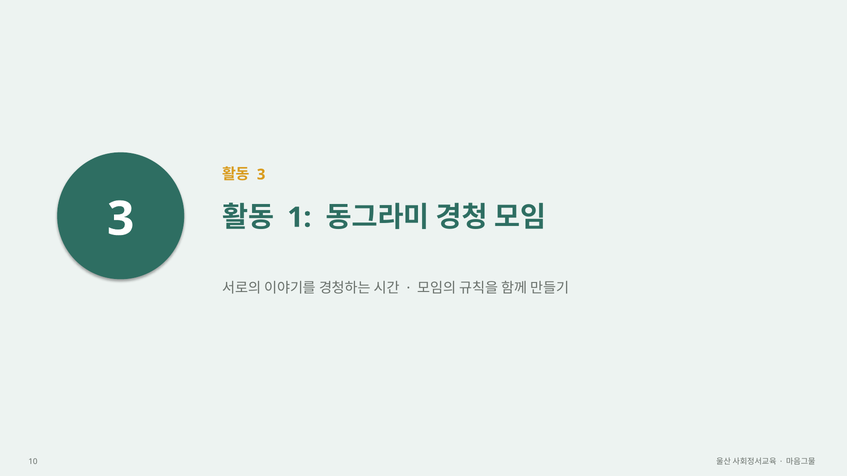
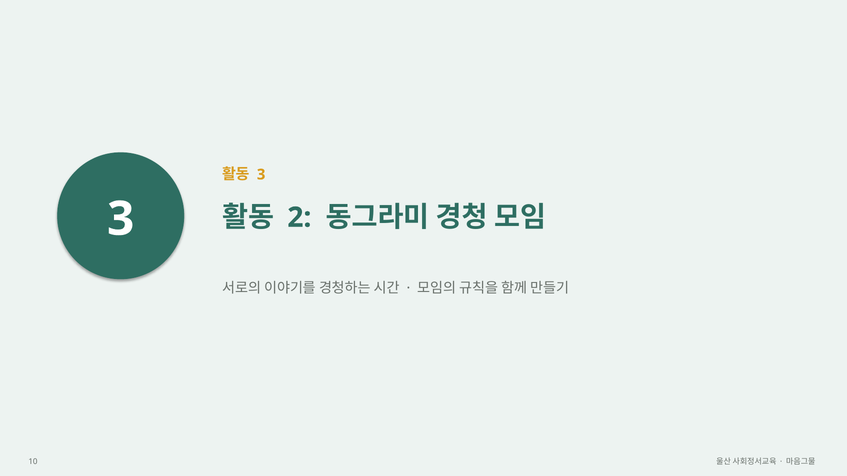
1: 1 -> 2 (299, 218)
